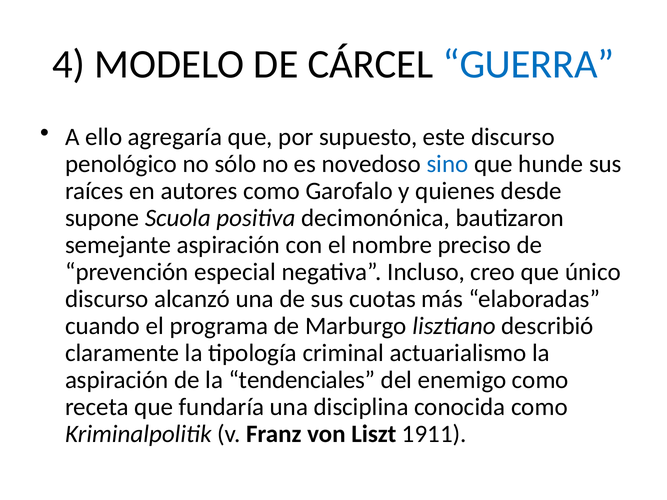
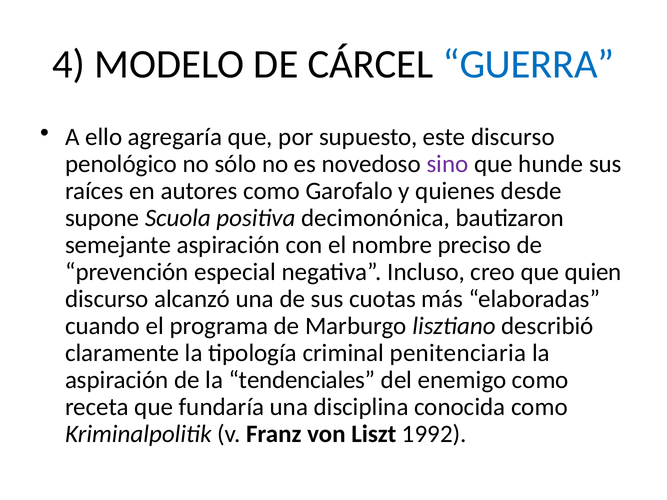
sino colour: blue -> purple (447, 164)
único: único -> quien (593, 272)
actuarialismo: actuarialismo -> penitenciaria (458, 353)
1911: 1911 -> 1992 (434, 434)
